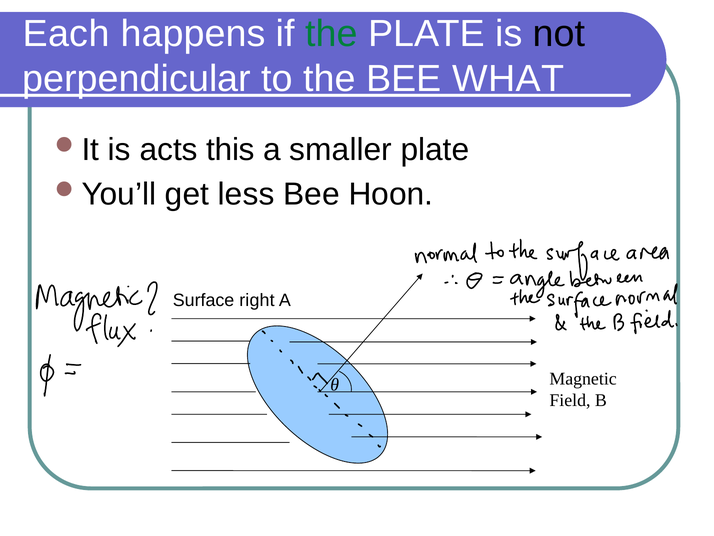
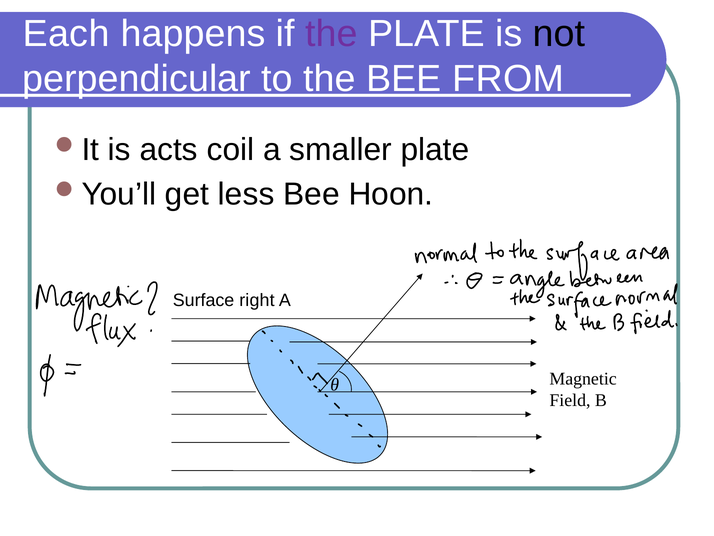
the colour: green -> purple (331, 34)
WHAT: WHAT -> FROM (508, 79)
this: this -> coil (230, 150)
